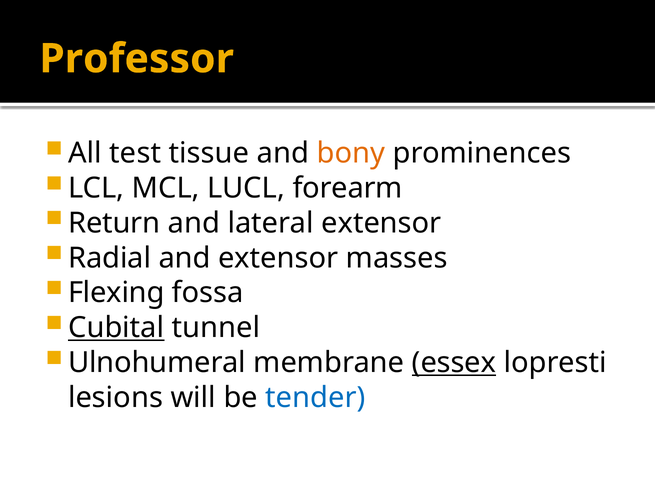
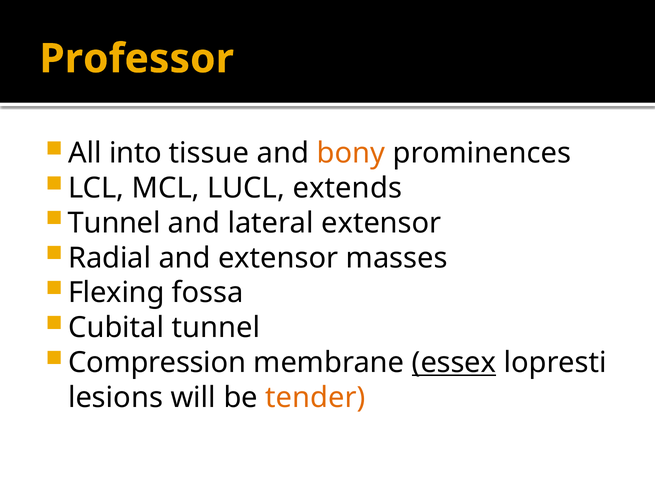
test: test -> into (135, 153)
forearm: forearm -> extends (347, 188)
Return: Return -> Tunnel (114, 223)
Cubital underline: present -> none (116, 328)
Ulnohumeral: Ulnohumeral -> Compression (157, 363)
tender colour: blue -> orange (315, 398)
